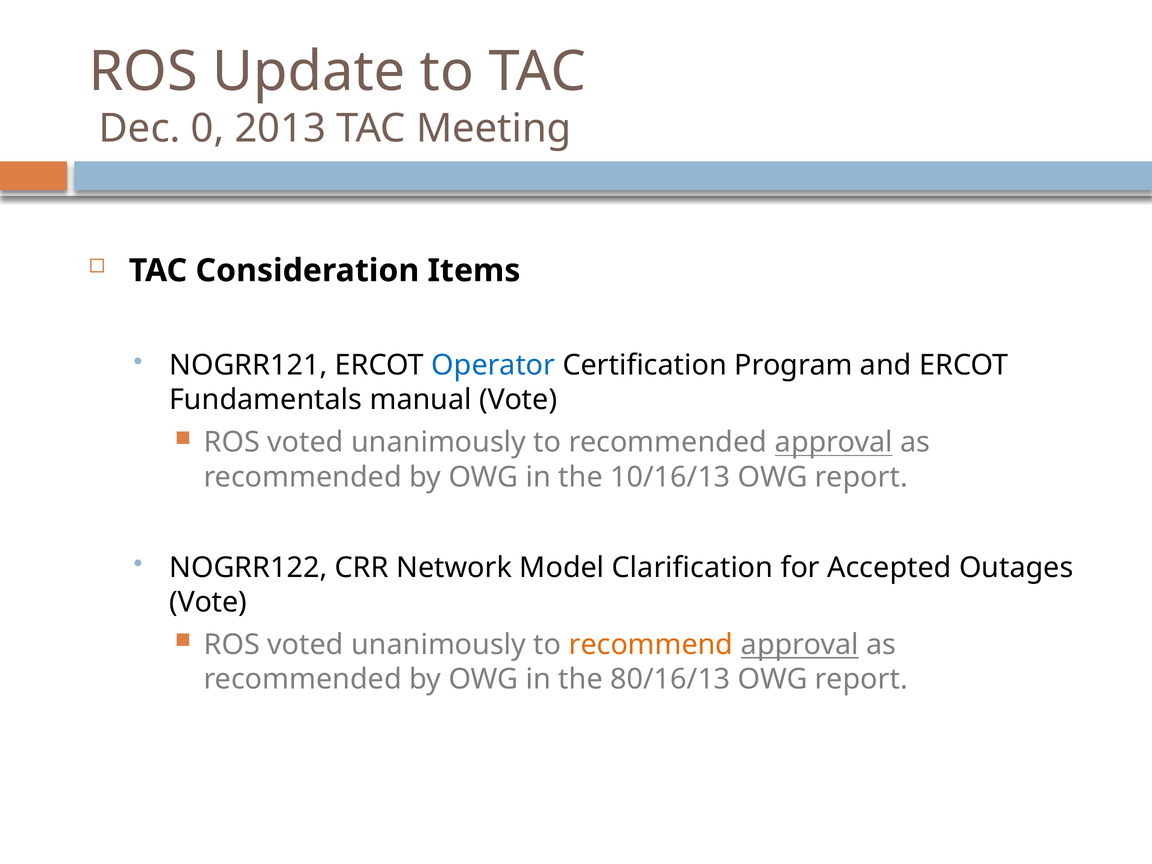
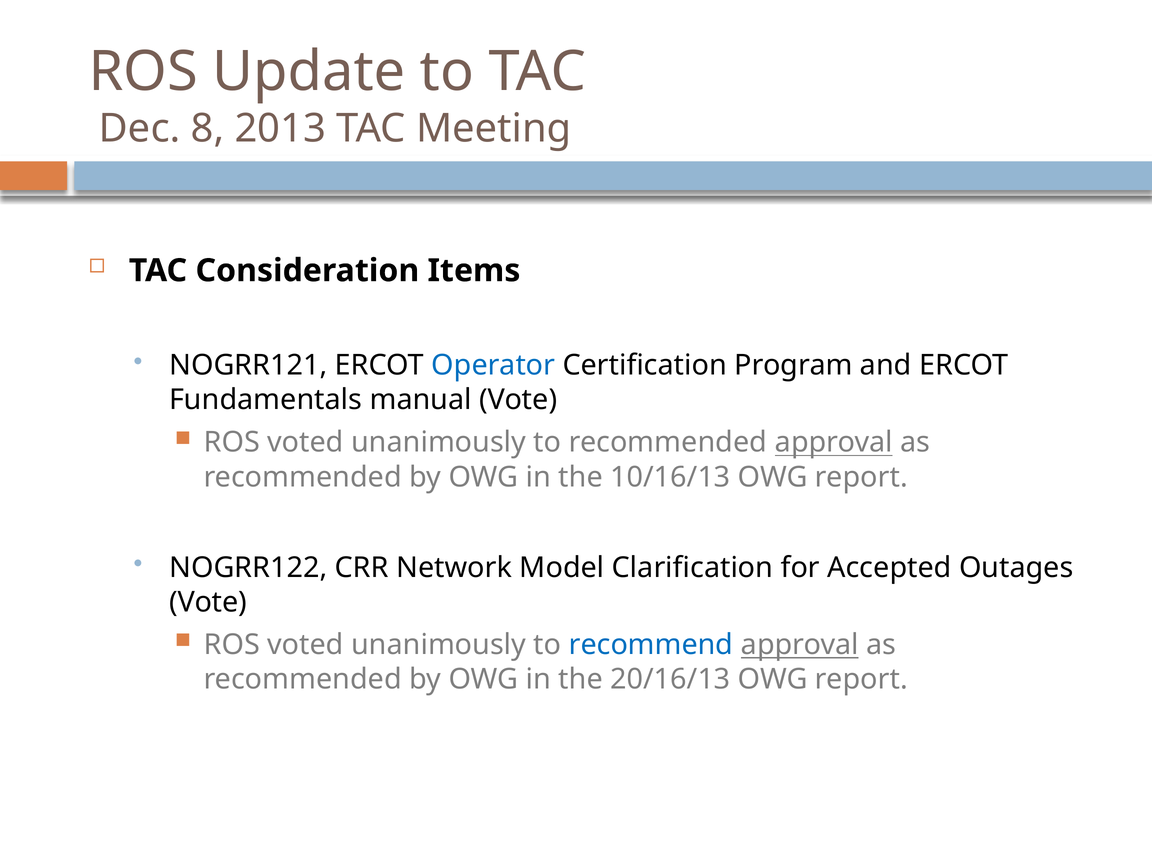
0: 0 -> 8 (207, 128)
recommend colour: orange -> blue (651, 645)
80/16/13: 80/16/13 -> 20/16/13 (670, 679)
